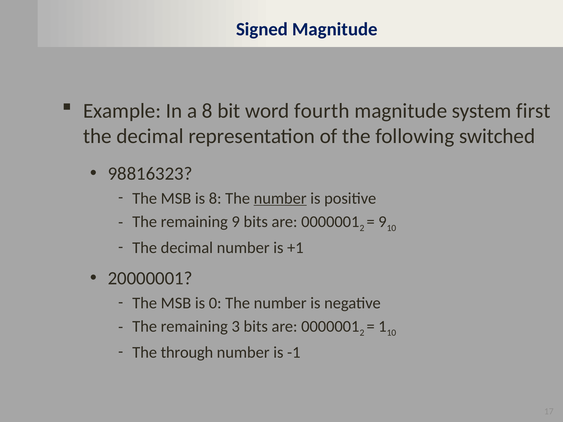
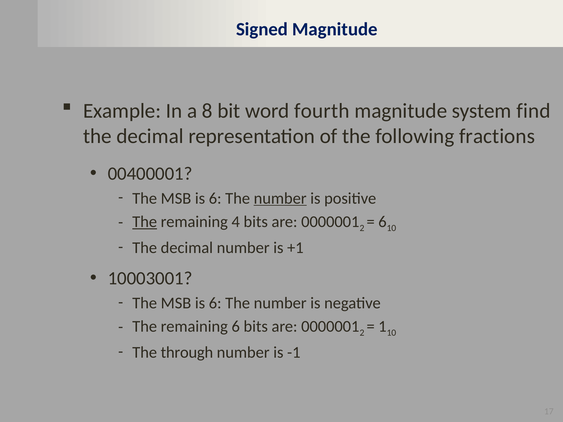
first: first -> find (533, 111)
switched: switched -> fractions (497, 136)
98816323: 98816323 -> 00400001 (150, 174)
8: 8 -> 6 (215, 198)
The underline: none -> present (145, 222)
remaining 9: 9 -> 4 (236, 222)
9: 9 -> 6 (382, 222)
20000001: 20000001 -> 10003001 (150, 279)
0: 0 -> 6 (215, 303)
remaining 3: 3 -> 6 (236, 327)
